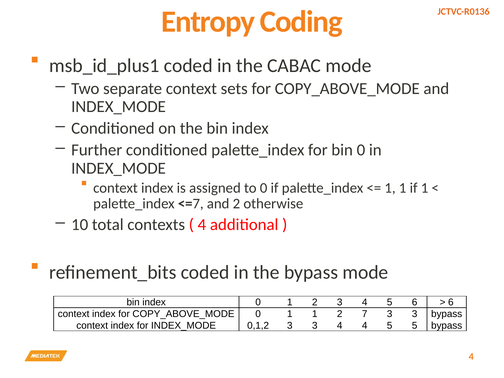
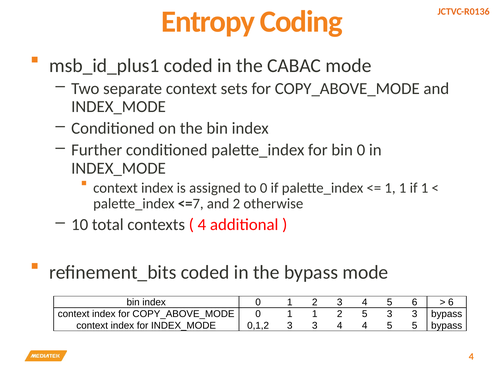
2 7: 7 -> 5 (365, 314)
